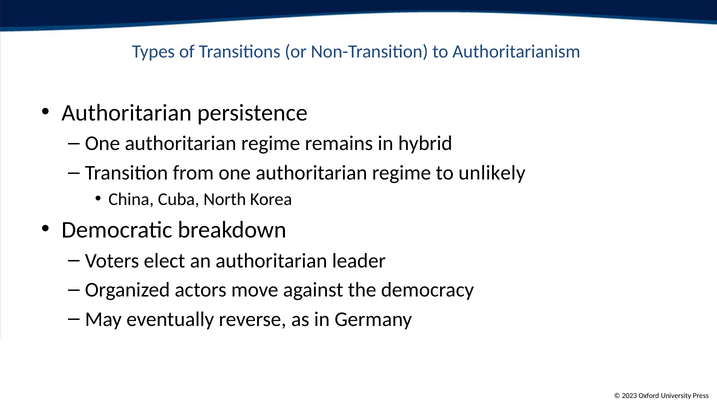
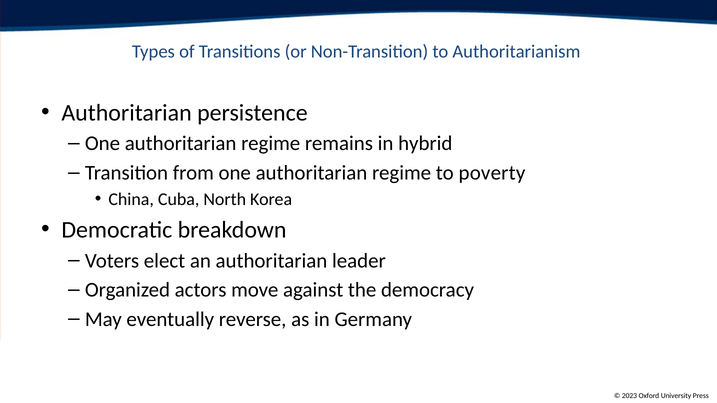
unlikely: unlikely -> poverty (492, 173)
